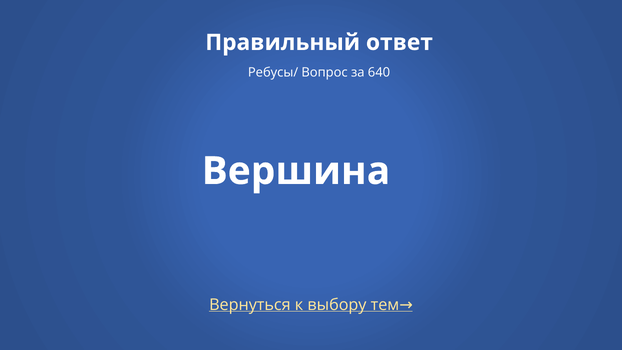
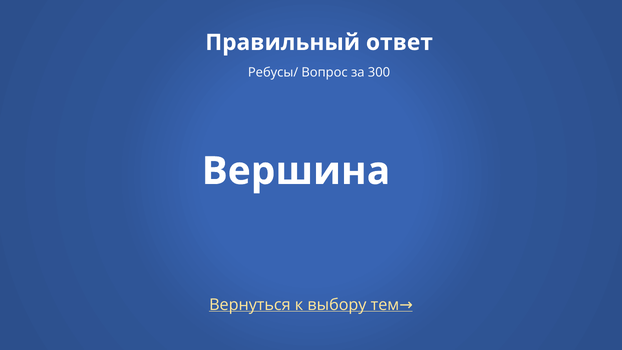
640: 640 -> 300 (379, 72)
